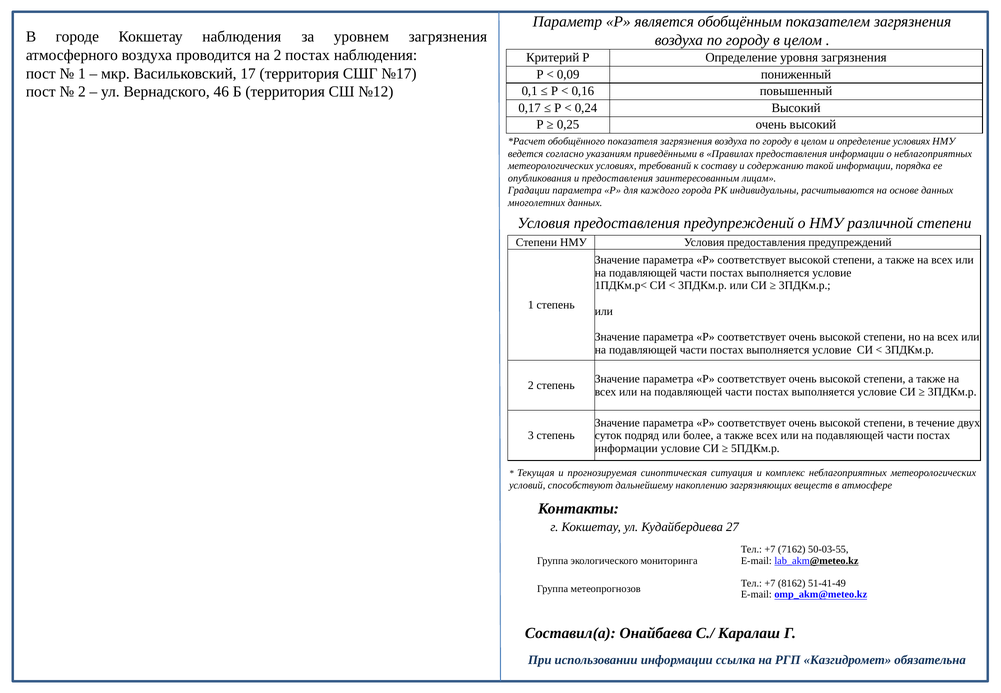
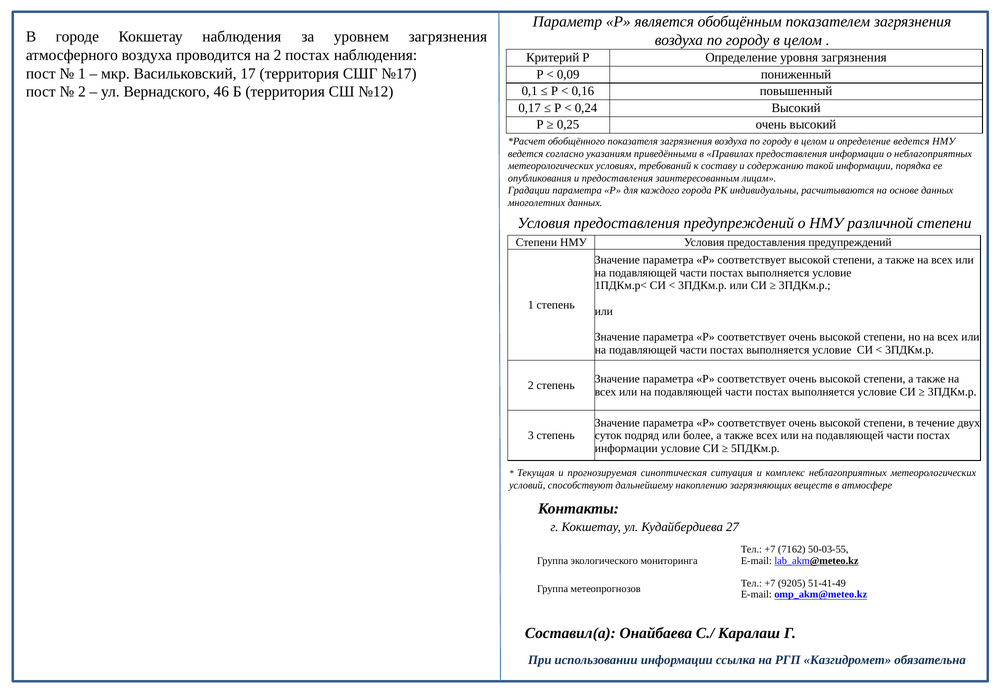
определение условиях: условиях -> ведется (911, 141)
8162: 8162 -> 9205 (792, 583)
